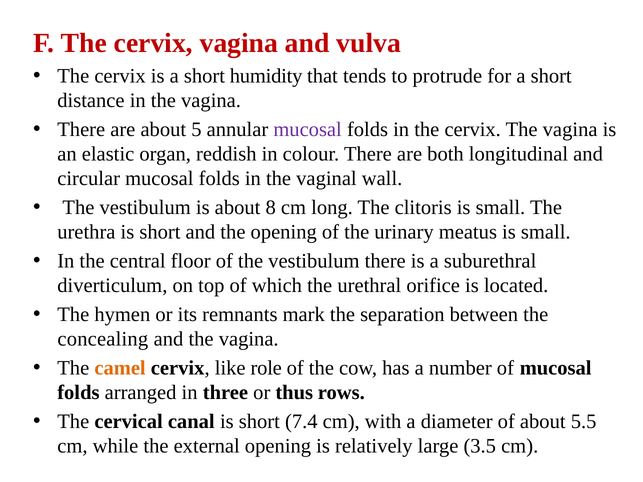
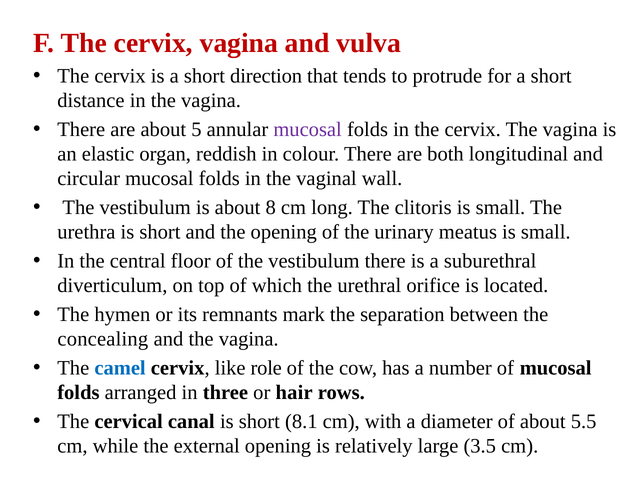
humidity: humidity -> direction (266, 76)
camel colour: orange -> blue (120, 368)
thus: thus -> hair (294, 393)
7.4: 7.4 -> 8.1 (301, 422)
